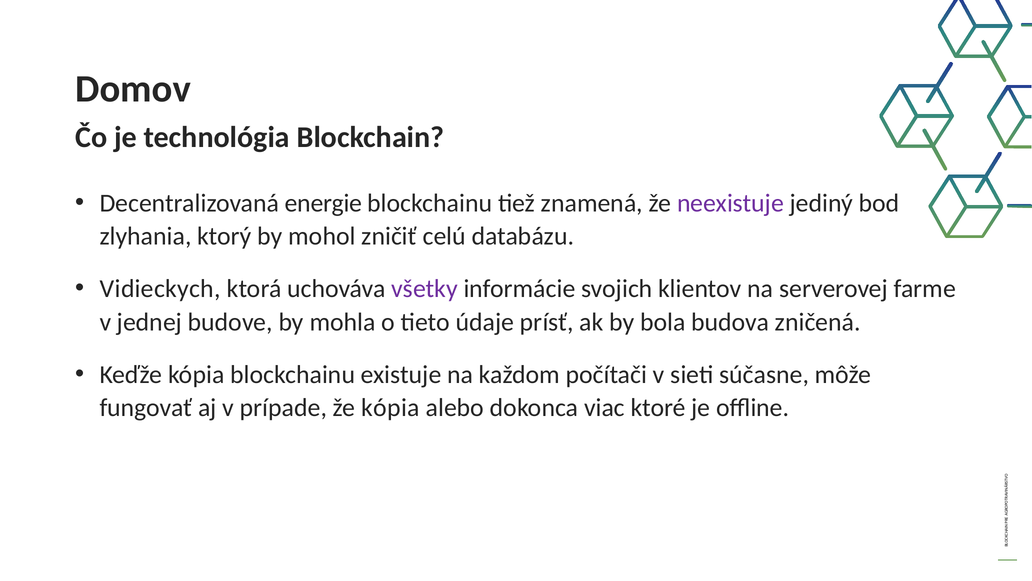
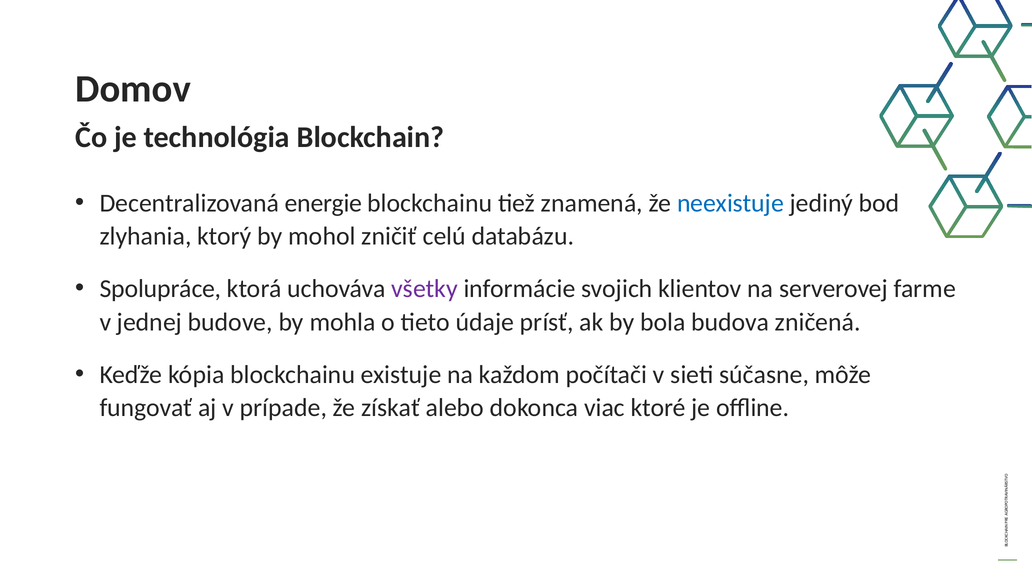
neexistuje colour: purple -> blue (730, 203)
Vidieckych: Vidieckych -> Spolupráce (160, 289)
že kópia: kópia -> získať (391, 407)
